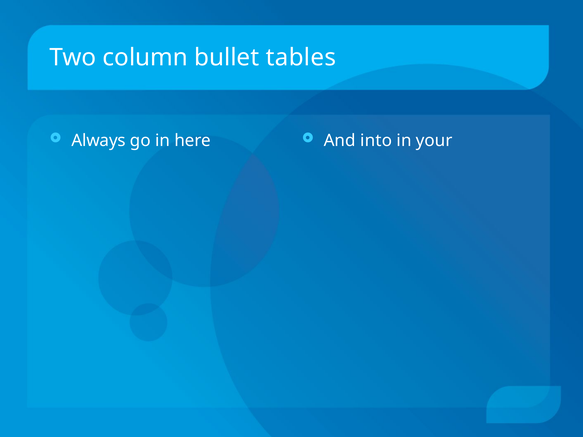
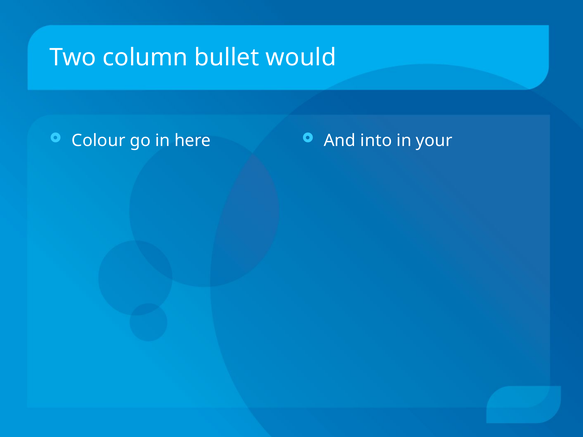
tables: tables -> would (301, 58)
Always: Always -> Colour (98, 141)
